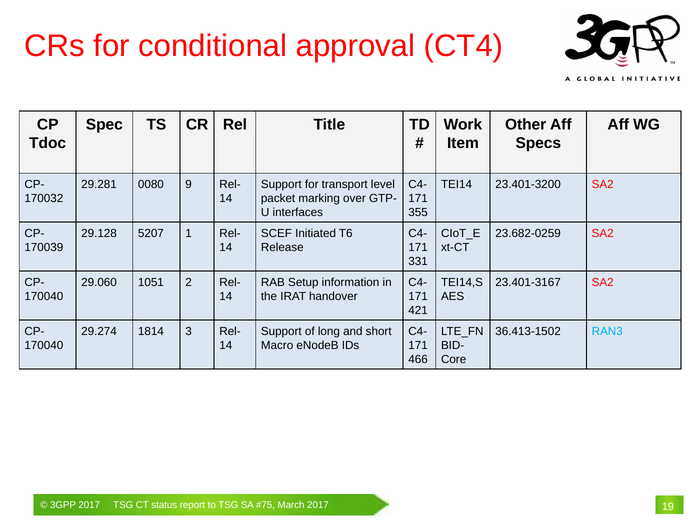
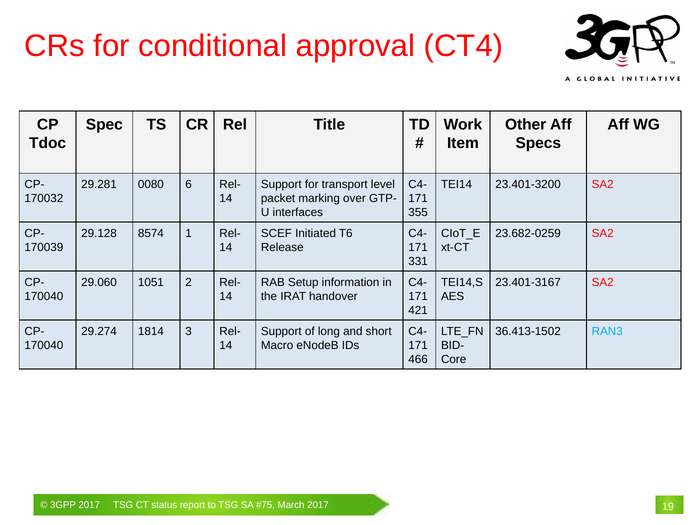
9: 9 -> 6 (188, 184)
5207: 5207 -> 8574 (151, 233)
